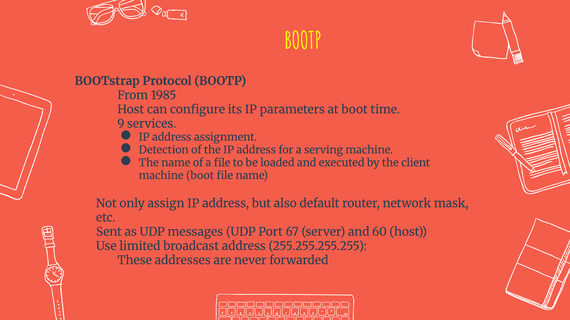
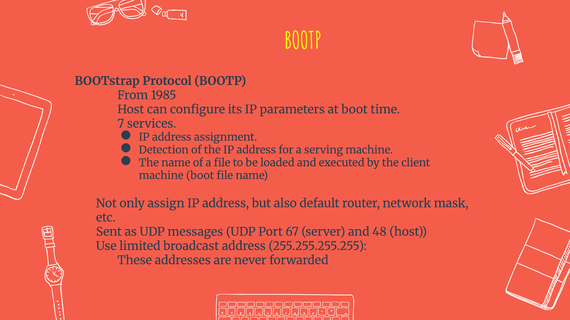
9: 9 -> 7 (121, 124)
60: 60 -> 48 (379, 232)
